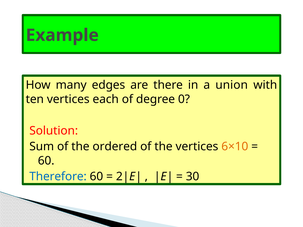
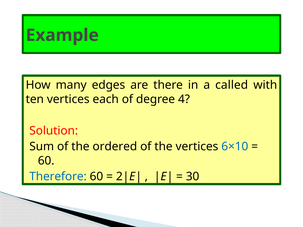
union: union -> called (232, 85)
0: 0 -> 4 (184, 99)
6×10 colour: orange -> blue (235, 147)
